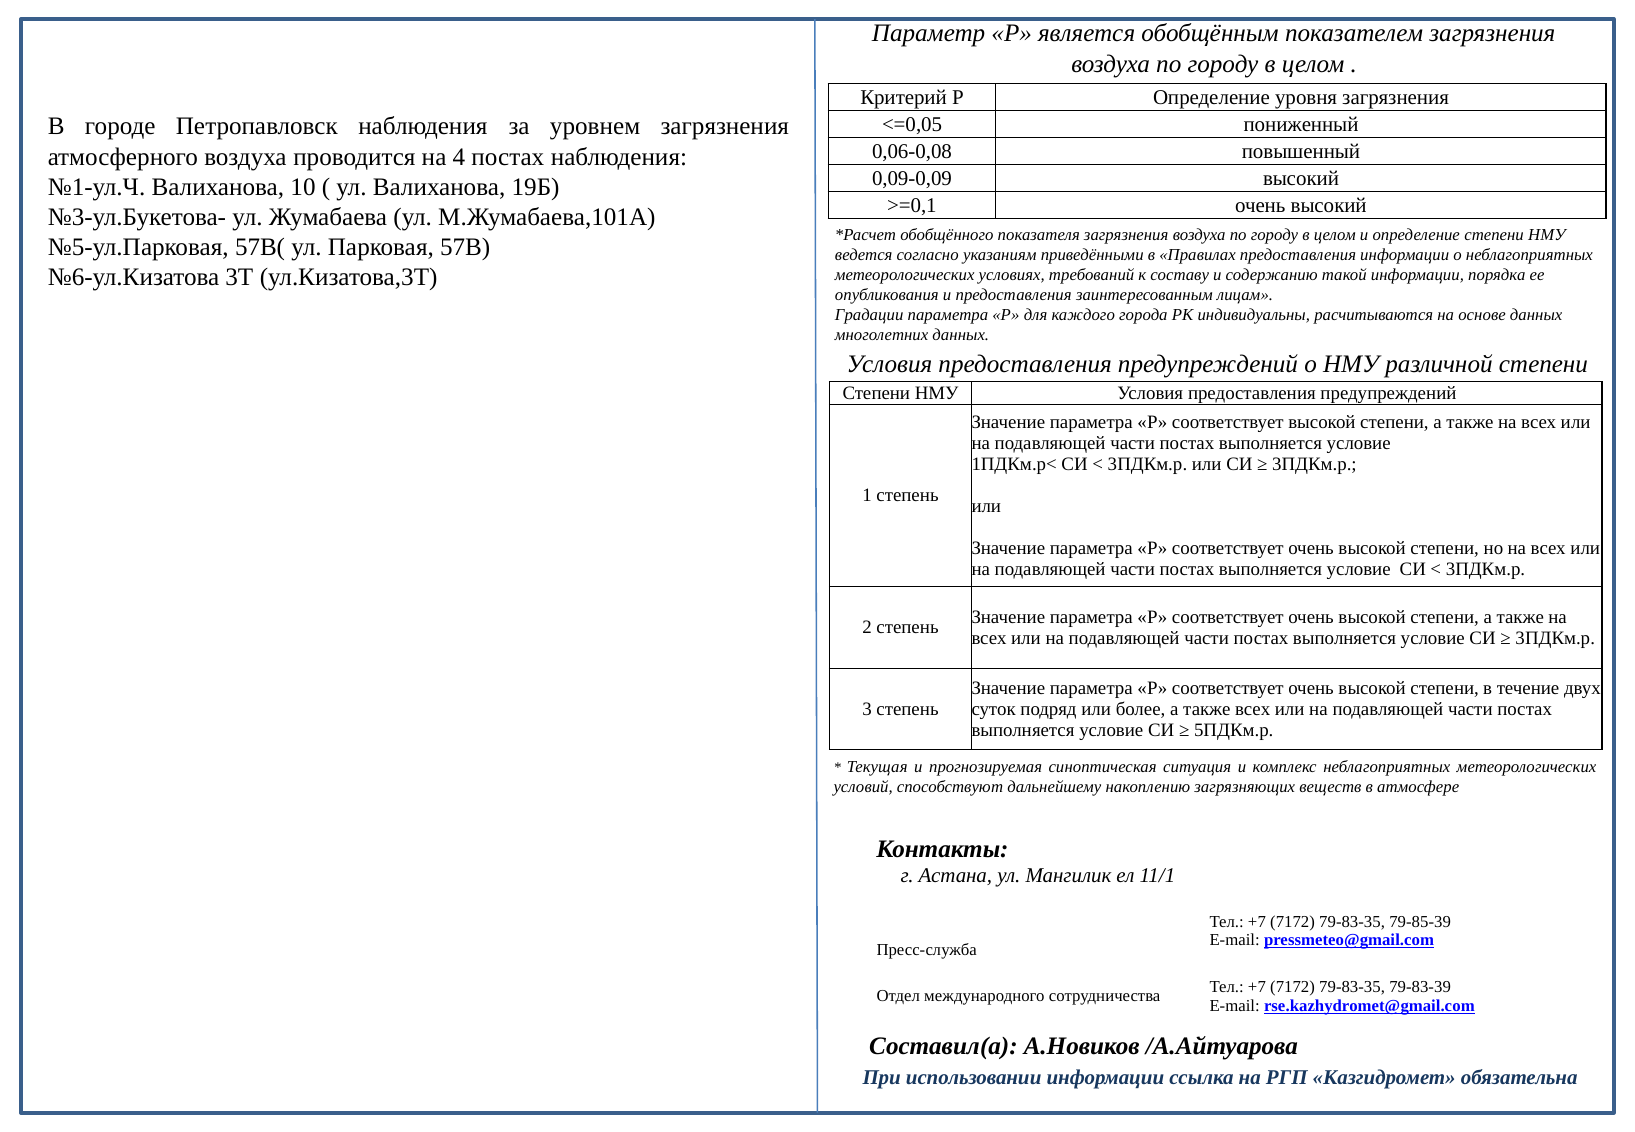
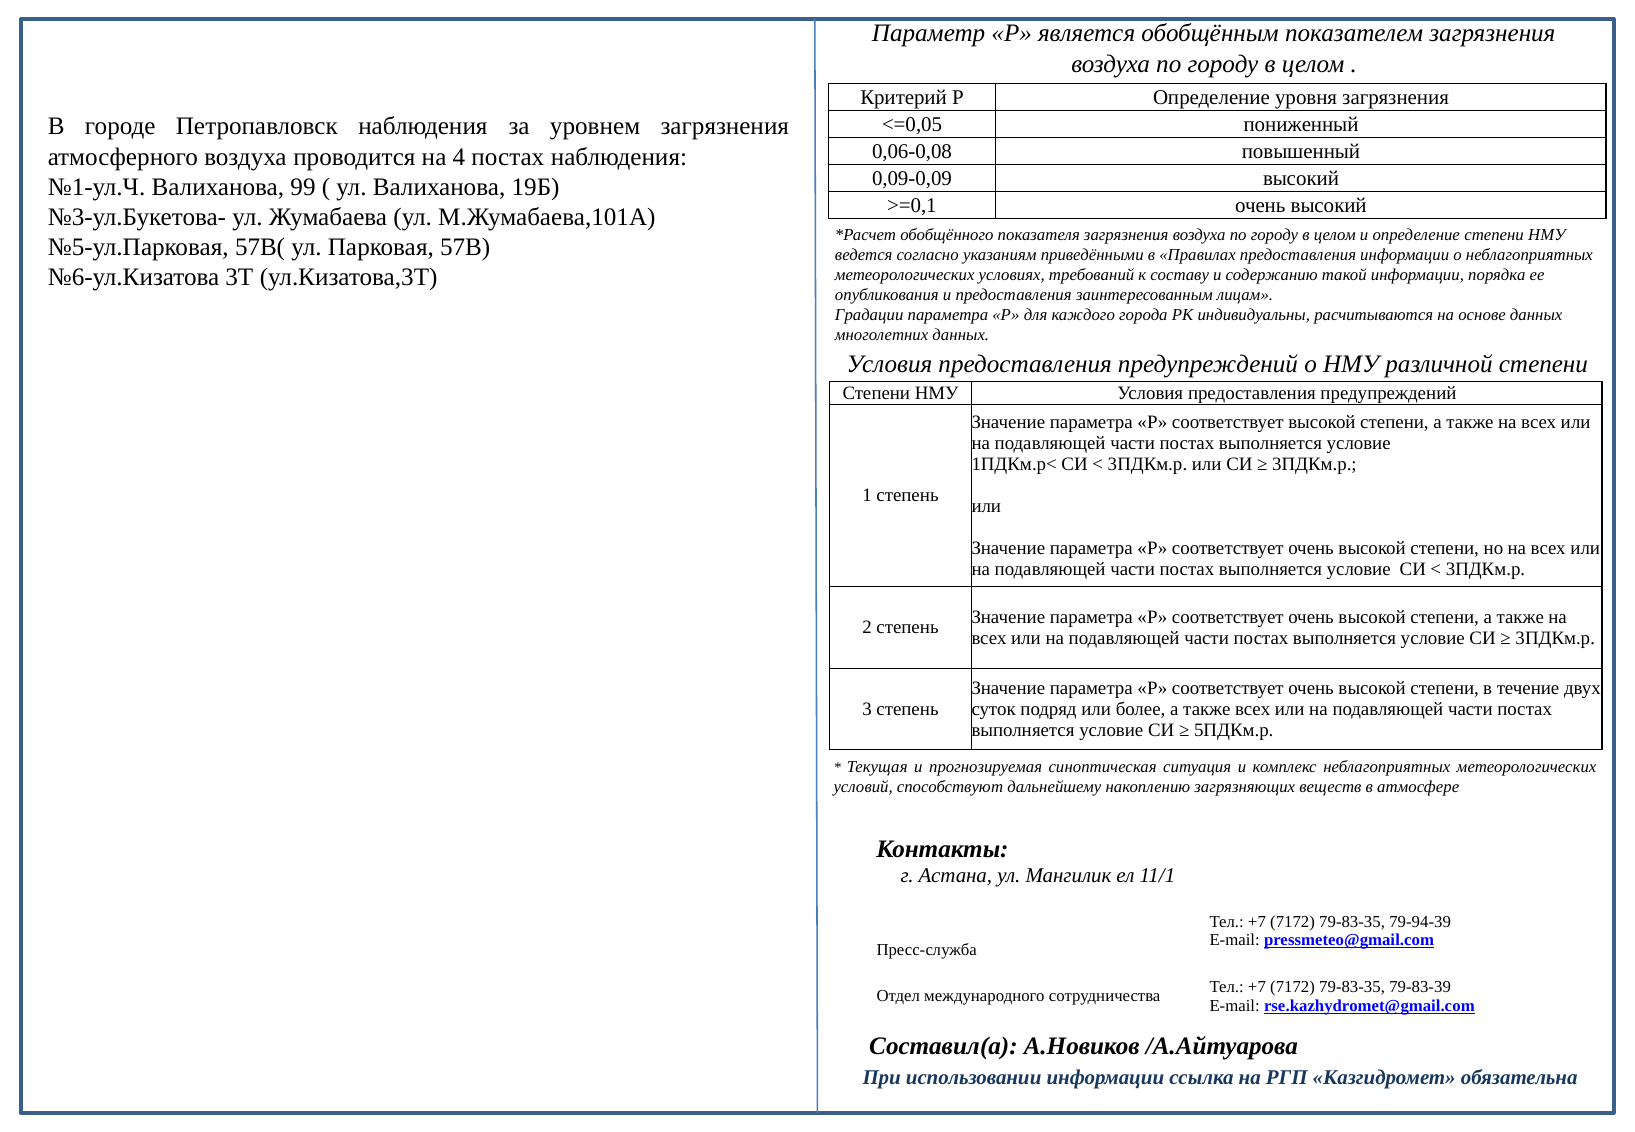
10: 10 -> 99 (303, 187)
79-85-39: 79-85-39 -> 79-94-39 (1420, 922)
